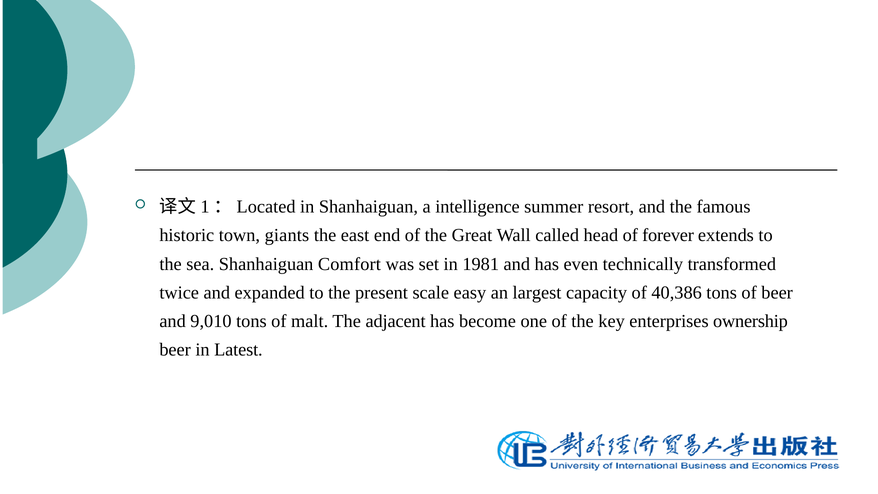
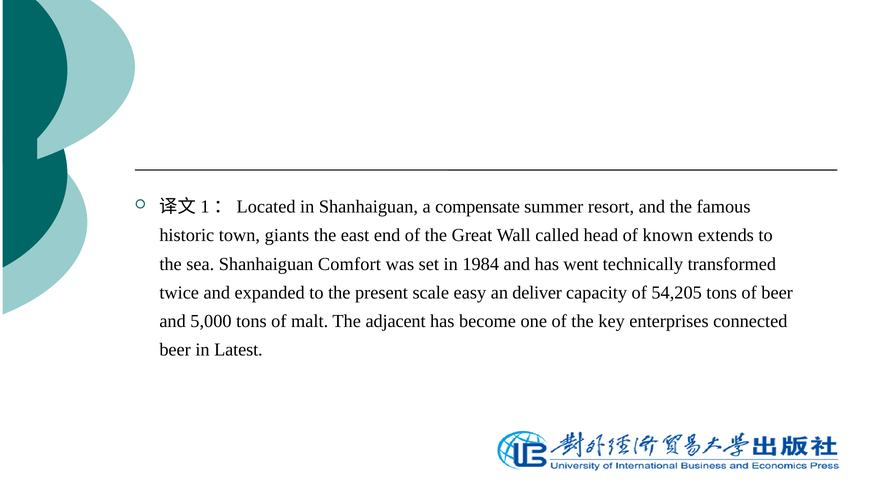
intelligence: intelligence -> compensate (478, 207)
forever: forever -> known (668, 235)
1981: 1981 -> 1984 (481, 264)
even: even -> went (581, 264)
largest: largest -> deliver (537, 292)
40,386: 40,386 -> 54,205 (677, 292)
9,010: 9,010 -> 5,000 (211, 321)
ownership: ownership -> connected (750, 321)
